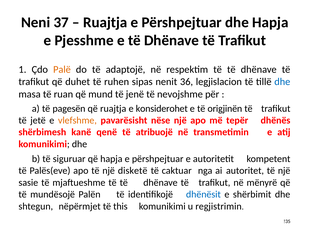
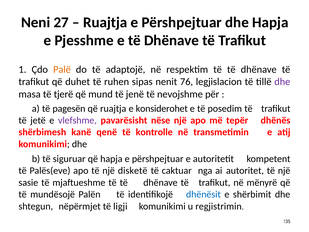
37: 37 -> 27 (61, 22)
36: 36 -> 76 (187, 82)
dhe colour: blue -> purple (282, 82)
ruan: ruan -> tjerë (63, 94)
origjinën: origjinën -> posedim (225, 108)
vlefshme colour: orange -> purple (77, 120)
atribuojë: atribuojë -> kontrolle (154, 132)
this: this -> ligji (120, 206)
